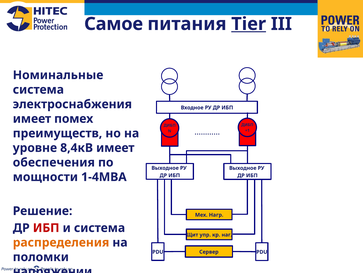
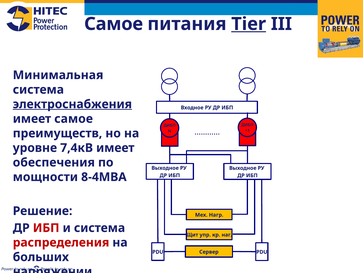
Номинальные: Номинальные -> Mинимальная (58, 75)
электроснабжения underline: none -> present (72, 104)
имеет помех: помех -> самое (74, 118)
8,4кВ: 8,4кВ -> 7,4кВ (77, 148)
1-4МВА: 1-4МВА -> 8-4МВА (104, 177)
распределения colour: orange -> red (61, 242)
поломки: поломки -> больших (41, 256)
